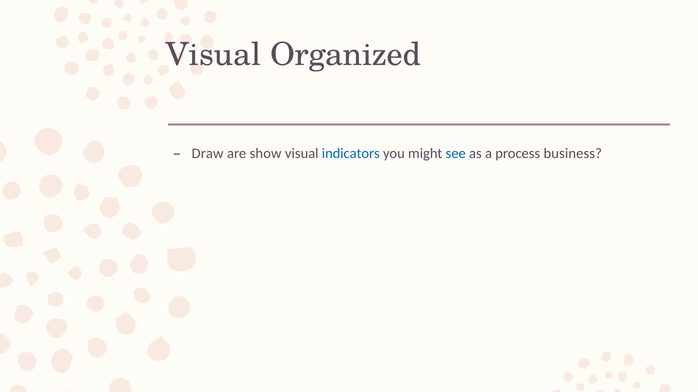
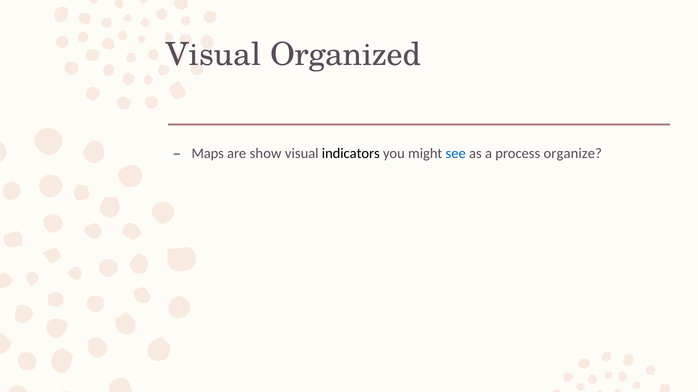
Draw: Draw -> Maps (208, 154)
indicators colour: blue -> black (351, 154)
business: business -> organize (573, 154)
